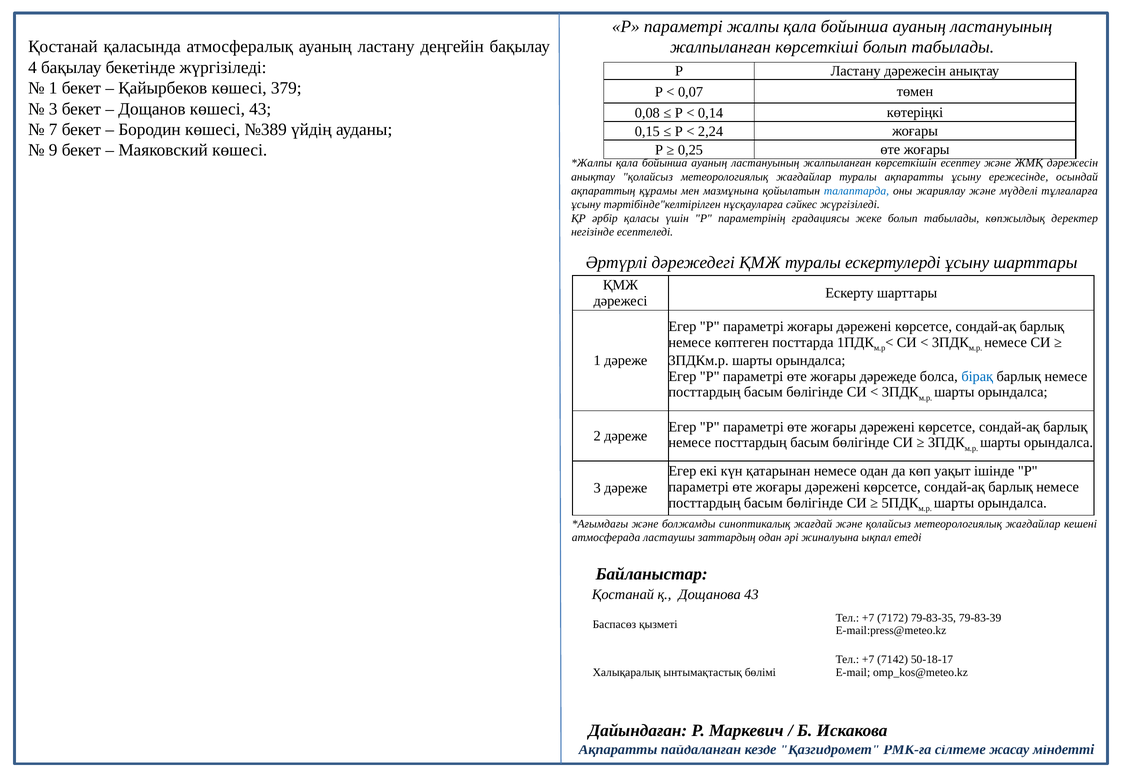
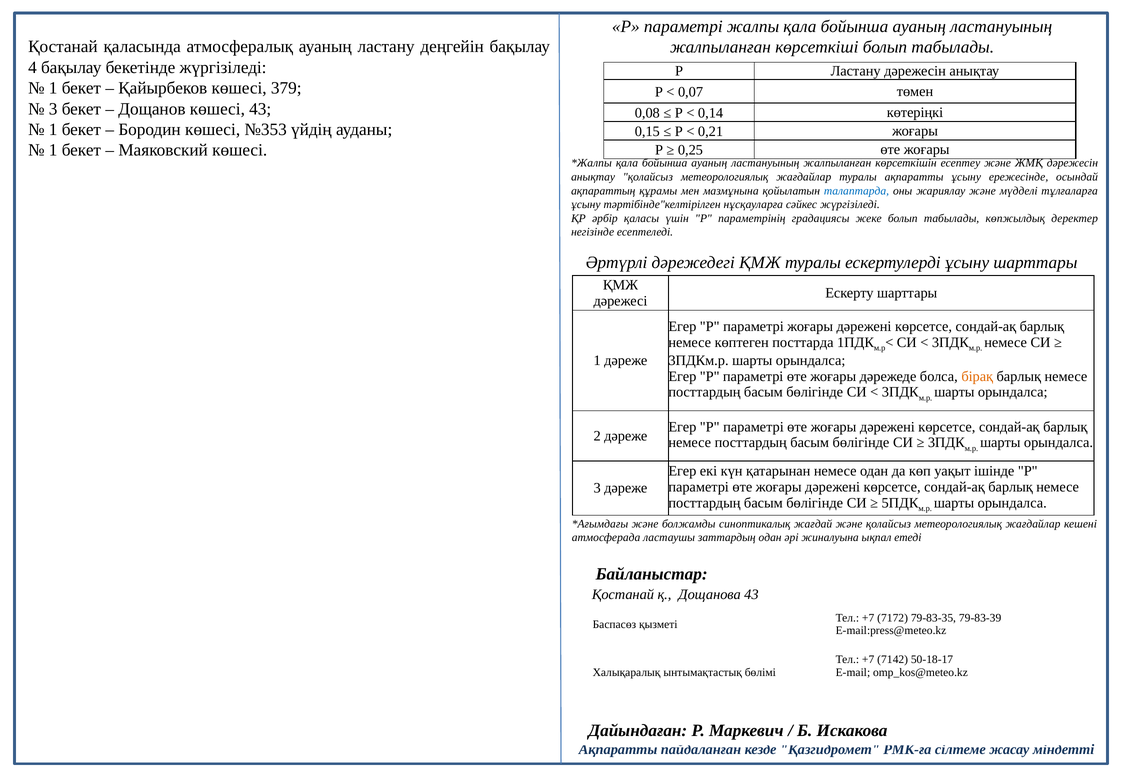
7: 7 -> 1 (53, 130)
№389: №389 -> №353 (266, 130)
2,24: 2,24 -> 0,21 (711, 131)
9: 9 -> 1 (53, 150)
бірақ colour: blue -> orange (977, 376)
